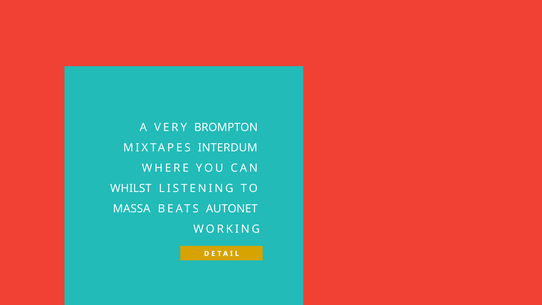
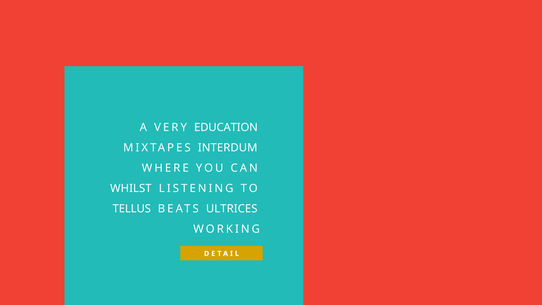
BROMPTON: BROMPTON -> EDUCATION (226, 127)
MASSA: MASSA -> TELLUS (132, 209)
AUTONET: AUTONET -> ULTRICES (232, 209)
